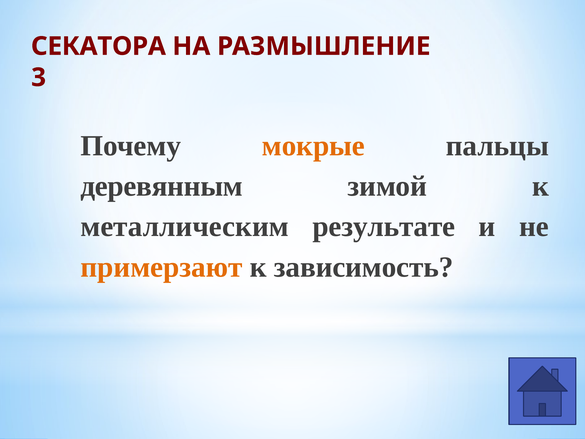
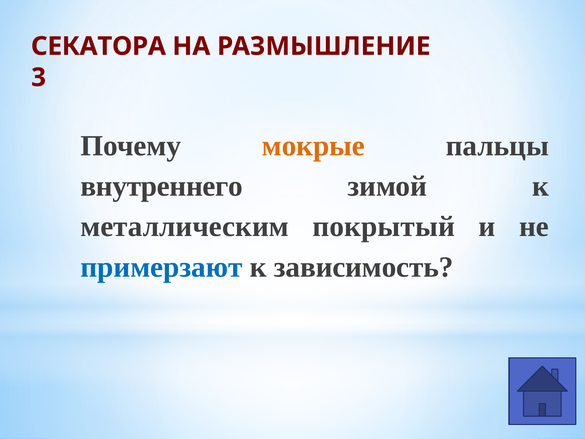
деревянным: деревянным -> внутреннего (162, 186)
результате: результате -> покрытый (384, 227)
примерзают colour: orange -> blue (161, 267)
